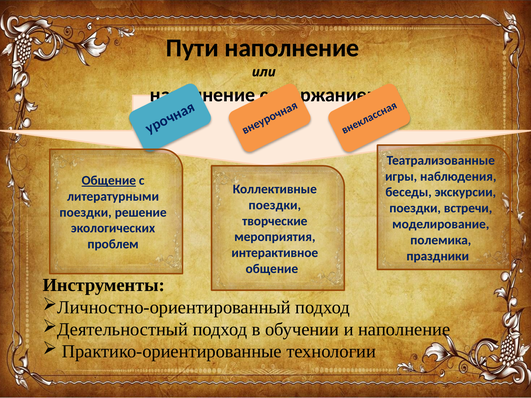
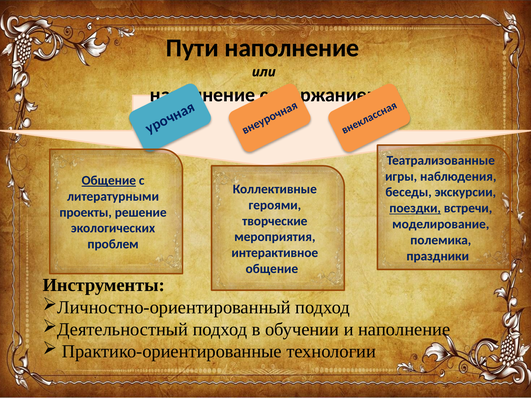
поездки: поездки -> героями (275, 205)
поездки underline: none -> present (415, 208)
поездки: поездки -> проекты (86, 212)
